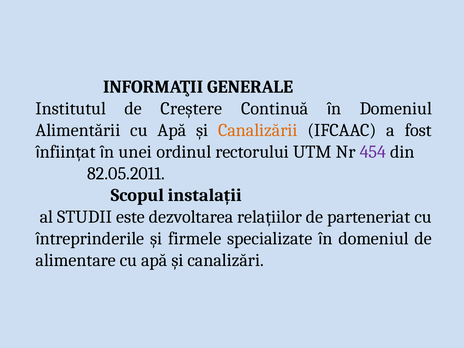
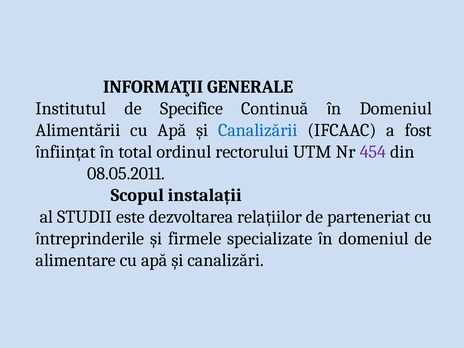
Creștere: Creștere -> Specifice (192, 109)
Canalizării colour: orange -> blue (258, 130)
unei: unei -> total (135, 152)
82.05.2011: 82.05.2011 -> 08.05.2011 (126, 174)
